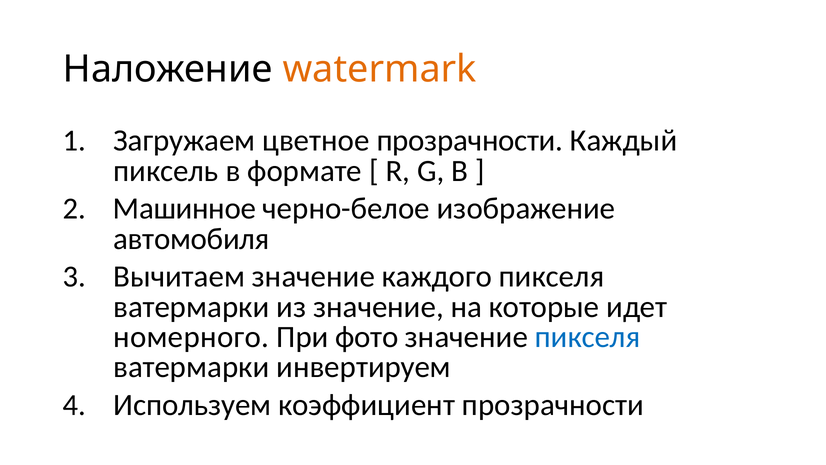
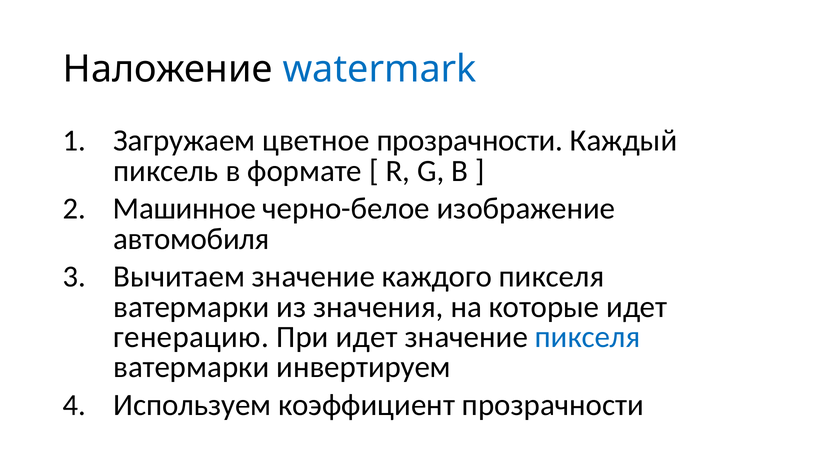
watermark colour: orange -> blue (380, 69)
из значение: значение -> значения (378, 307)
номерного: номерного -> генерацию (191, 337)
При фото: фото -> идет (367, 337)
